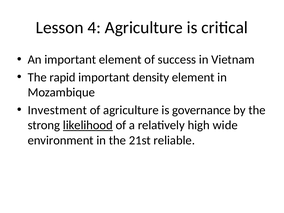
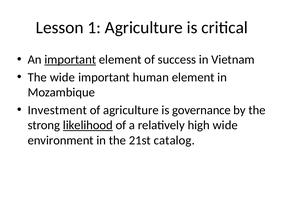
4: 4 -> 1 (94, 27)
important underline: none -> present (70, 60)
The rapid: rapid -> wide (62, 77)
density: density -> human (151, 77)
reliable: reliable -> catalog (174, 140)
